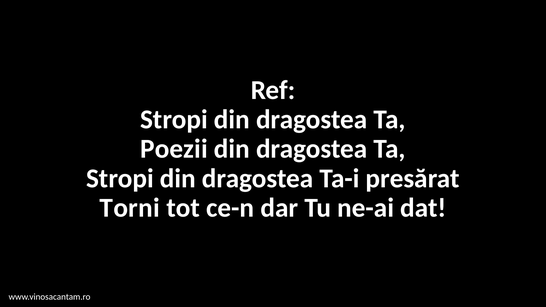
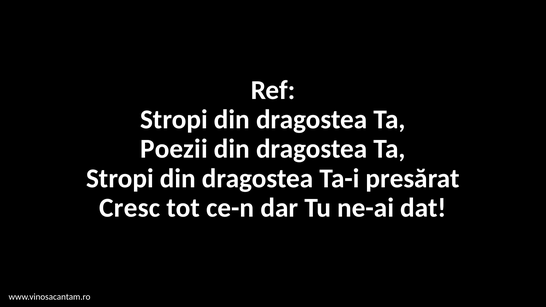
Torni: Torni -> Cresc (130, 208)
